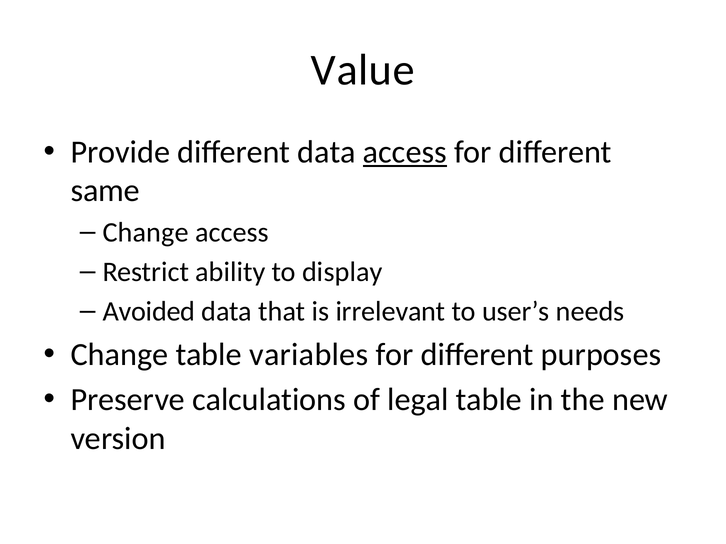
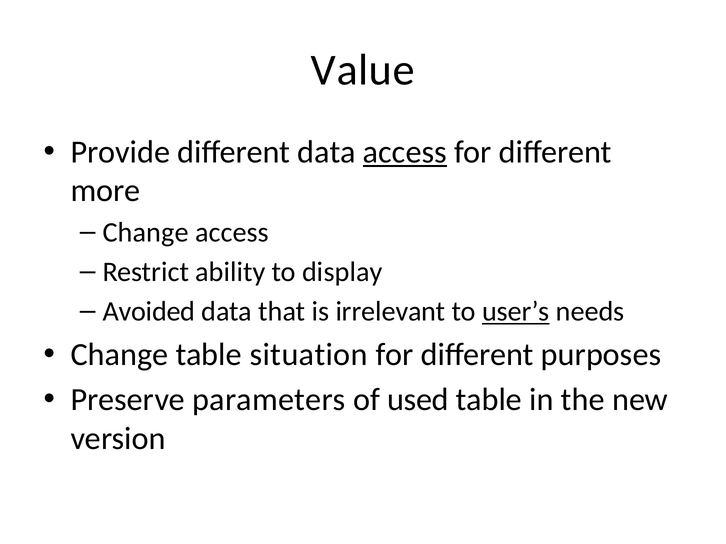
same: same -> more (105, 191)
user’s underline: none -> present (516, 312)
variables: variables -> situation (309, 355)
calculations: calculations -> parameters (269, 400)
legal: legal -> used (418, 400)
